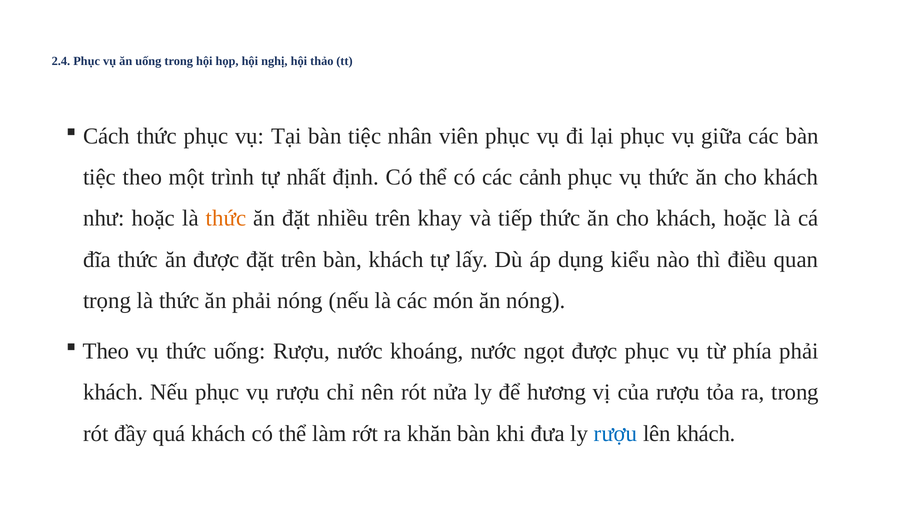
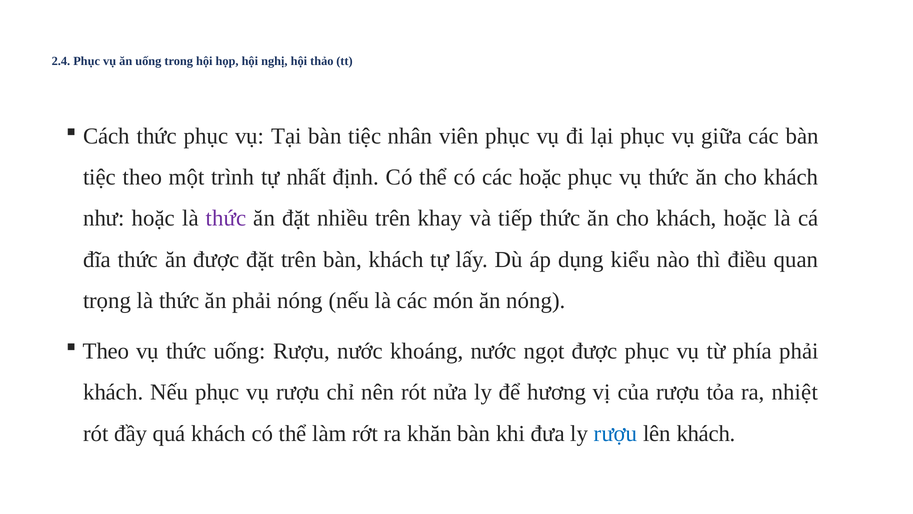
các cảnh: cảnh -> hoặc (540, 177)
thức colour: orange -> purple (226, 218)
ra trong: trong -> nhiệt (795, 392)
